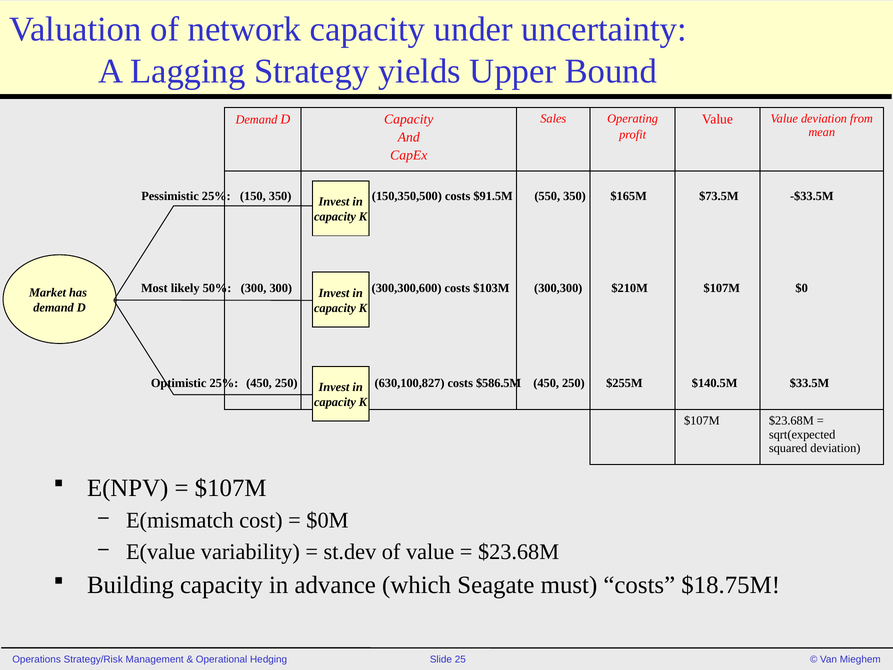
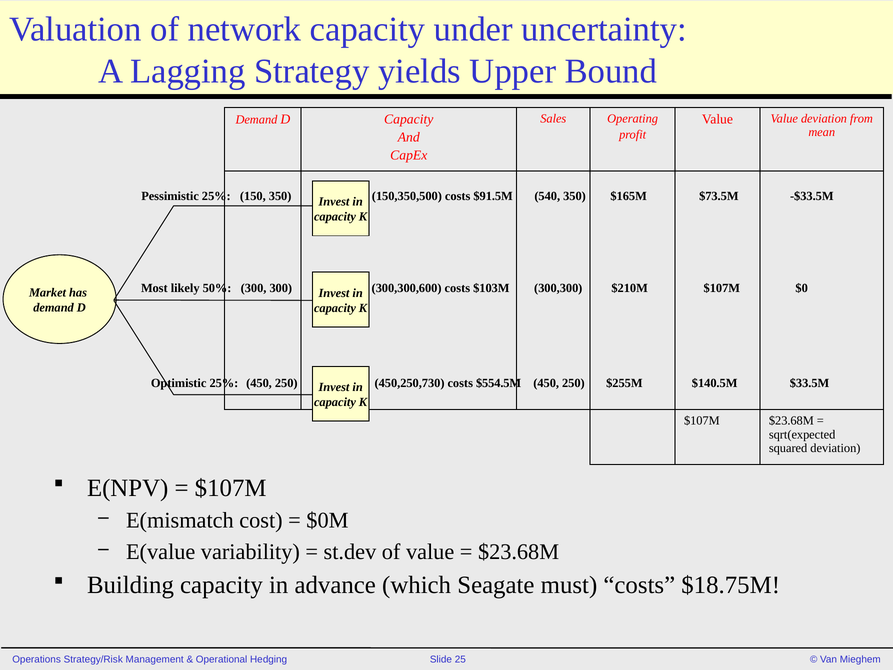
550: 550 -> 540 (547, 196)
630,100,827: 630,100,827 -> 450,250,730 (410, 383)
$586.5M: $586.5M -> $554.5M (499, 383)
